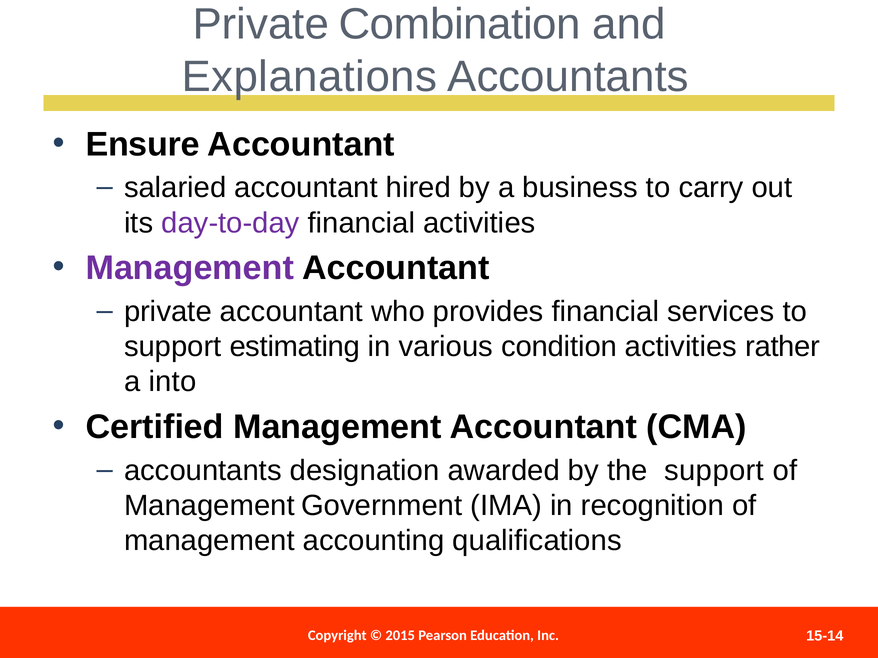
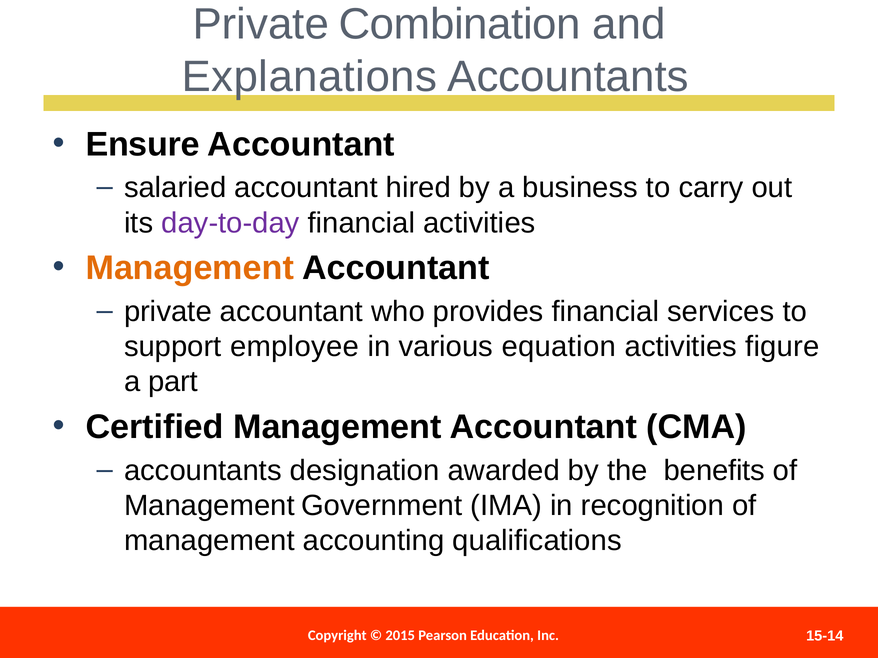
Management colour: purple -> orange (190, 268)
estimating: estimating -> employee (295, 347)
condition: condition -> equation (559, 347)
rather: rather -> figure (782, 347)
into: into -> part (173, 382)
the support: support -> benefits (714, 471)
